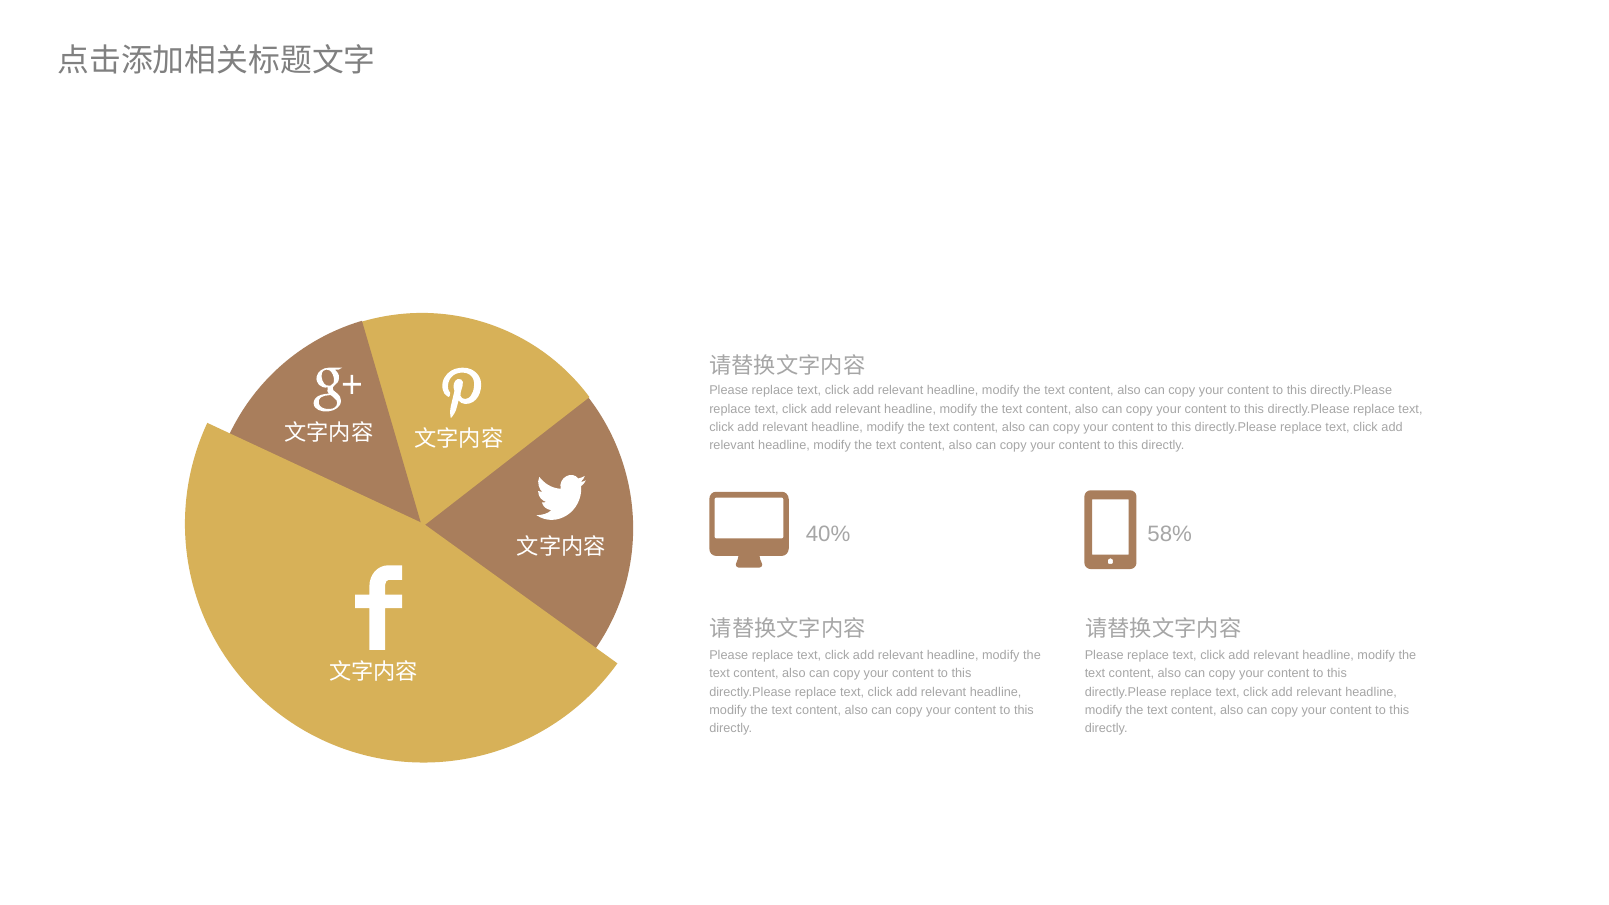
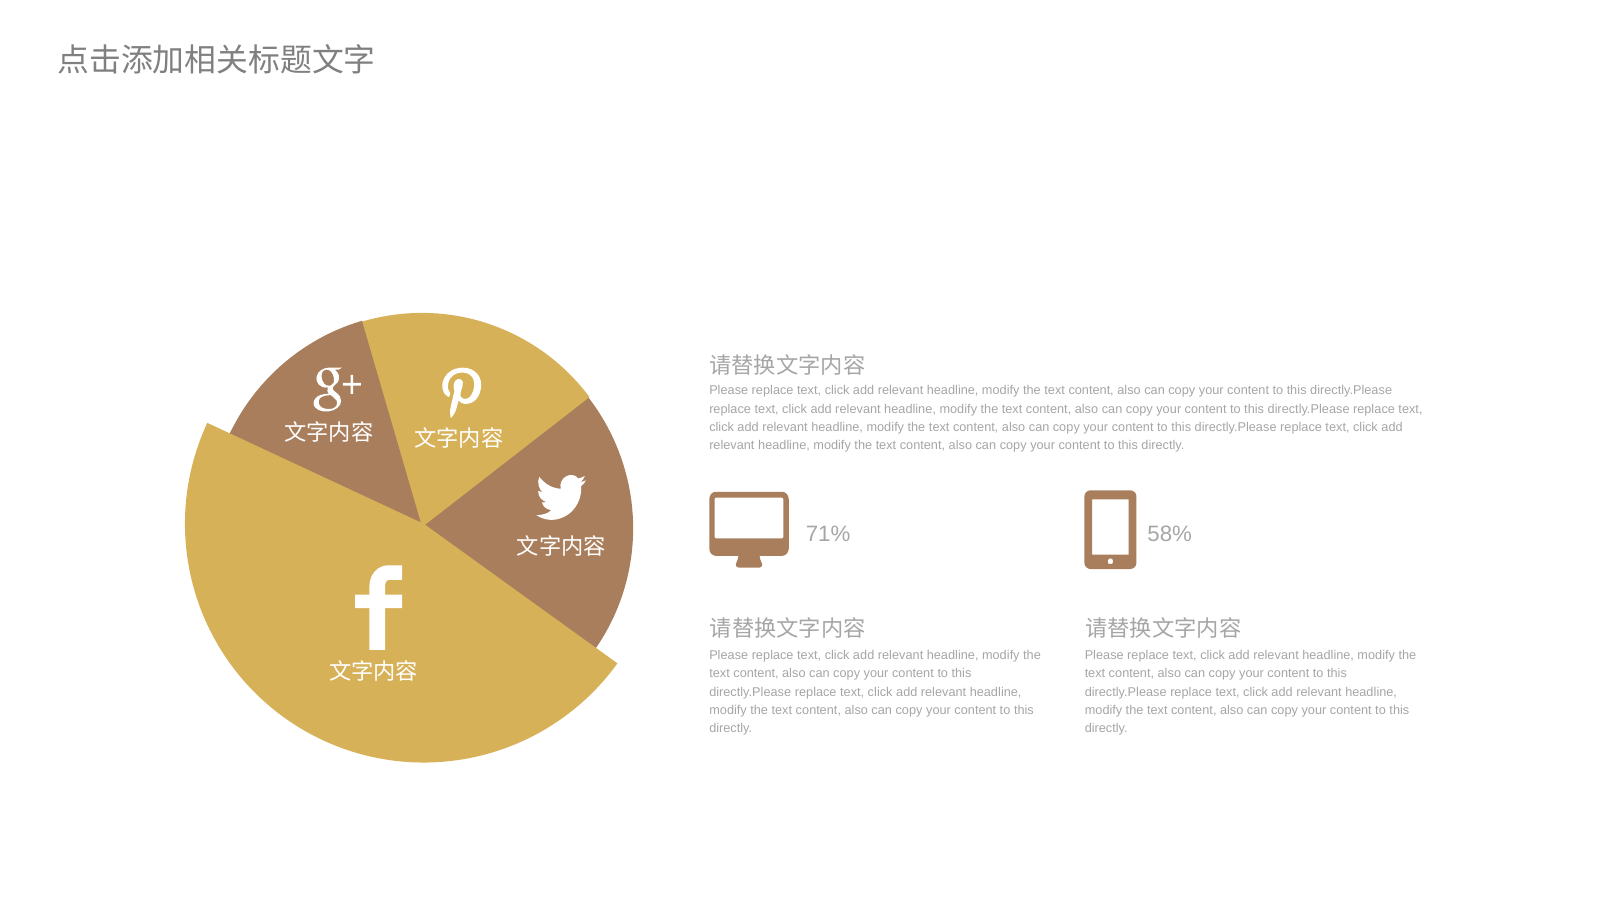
40%: 40% -> 71% (828, 534)
